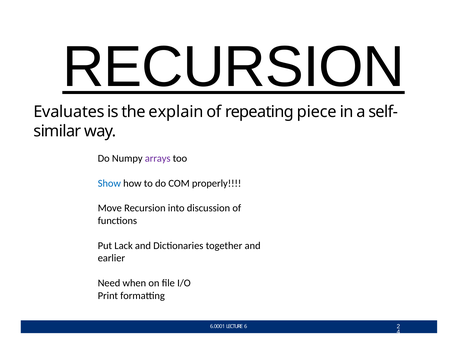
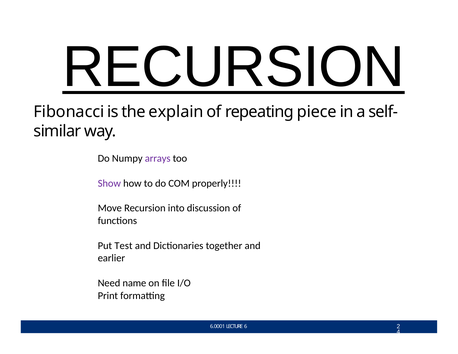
Evaluates: Evaluates -> Fibonacci (69, 112)
Show colour: blue -> purple (109, 183)
Lack: Lack -> Test (123, 246)
when: when -> name (134, 283)
